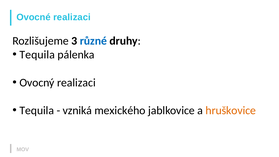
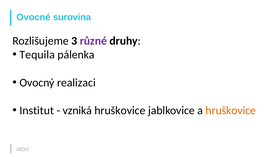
Ovocné realizaci: realizaci -> surovina (72, 17)
různé colour: blue -> purple (93, 41)
Tequila: Tequila -> Institut (37, 111)
vzniká mexického: mexického -> hruškovice (120, 111)
